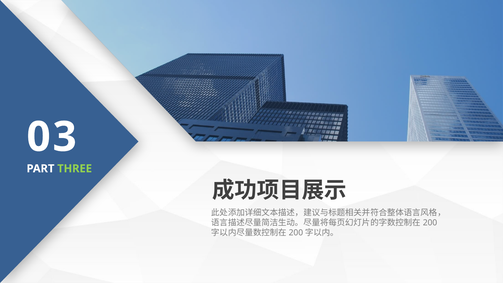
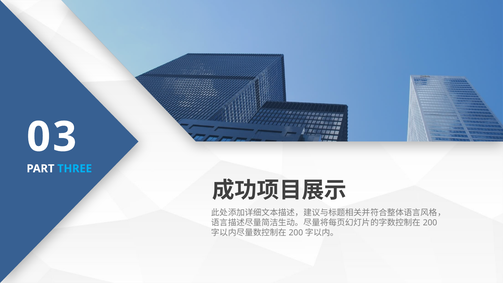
THREE colour: light green -> light blue (75, 169)
